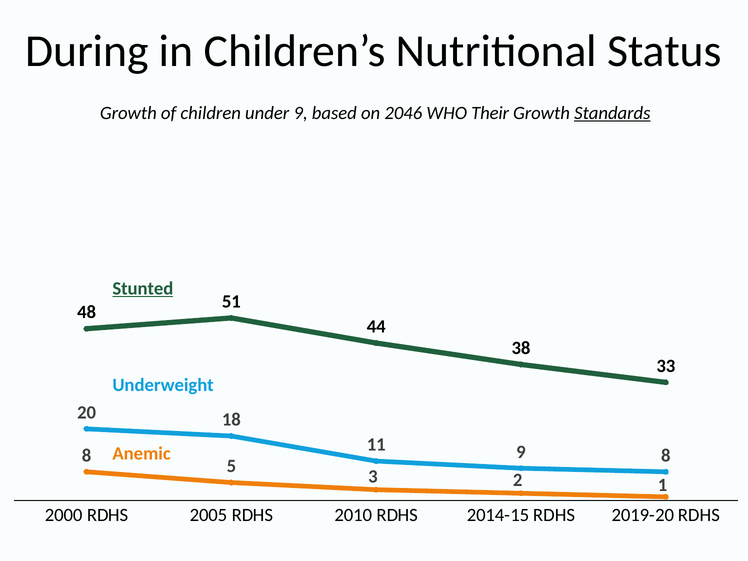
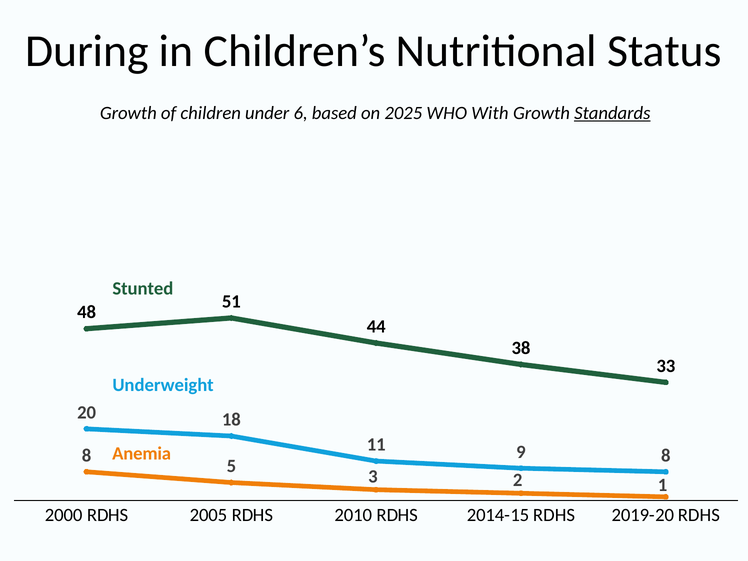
under 9: 9 -> 6 (301, 113)
2046: 2046 -> 2025 (403, 113)
Their: Their -> With (490, 113)
Stunted underline: present -> none (143, 289)
Anemic: Anemic -> Anemia (142, 454)
